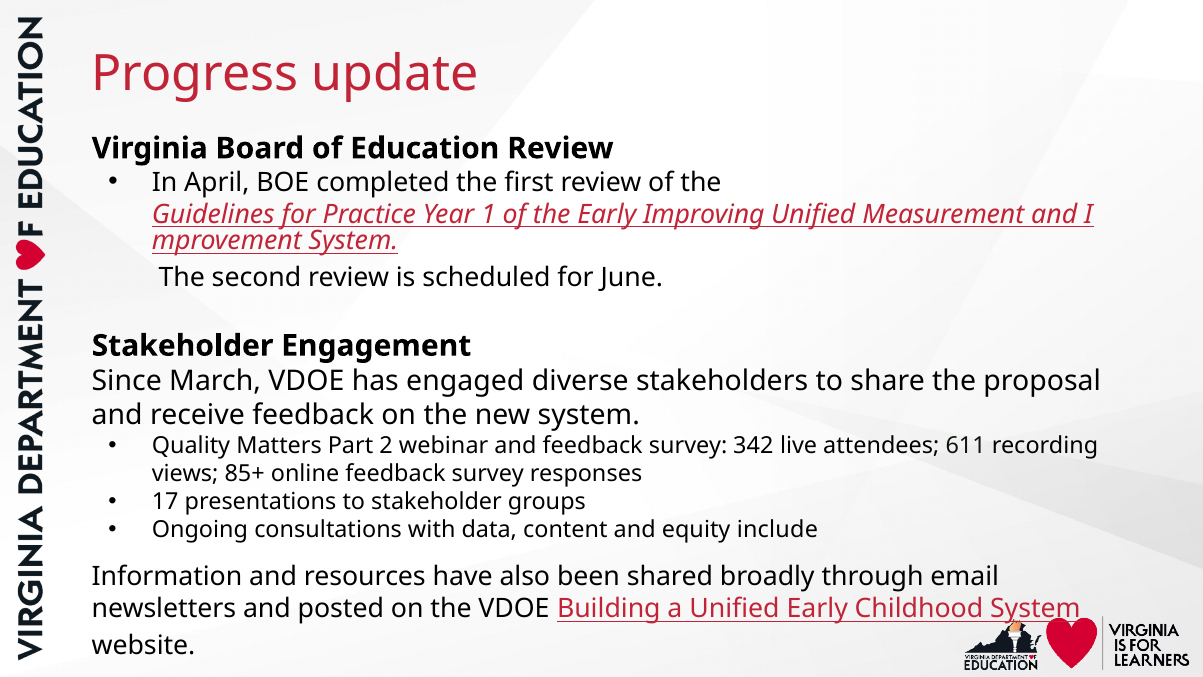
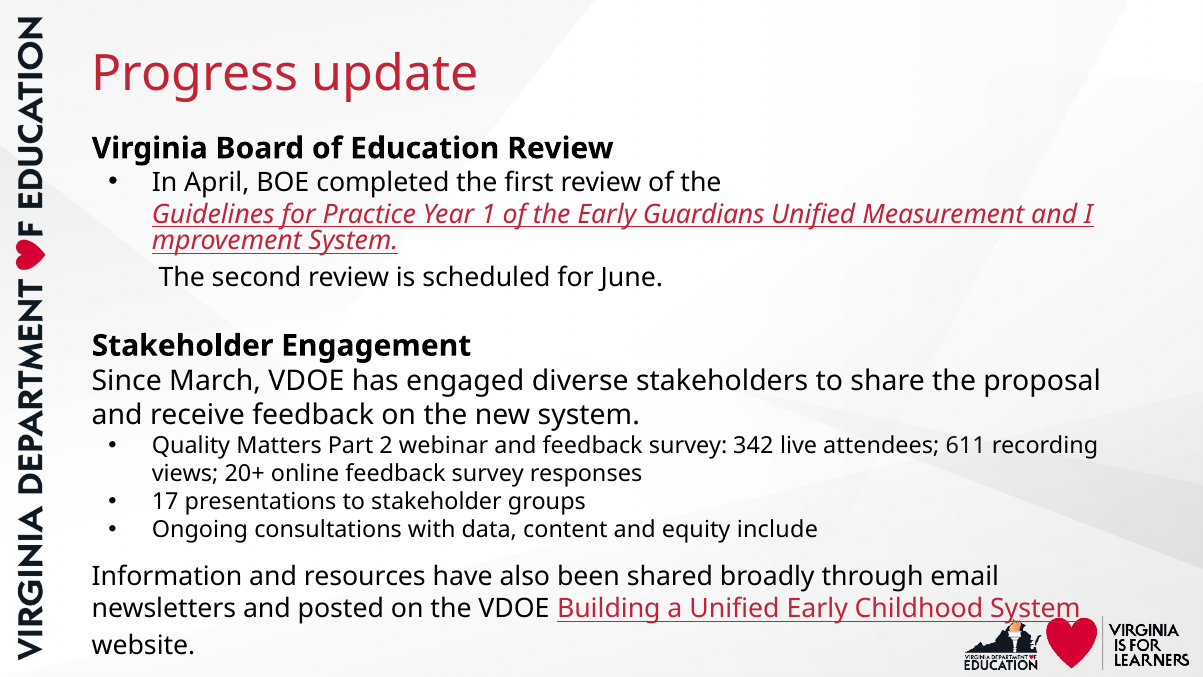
Improving: Improving -> Guardians (704, 214)
85+: 85+ -> 20+ (245, 474)
